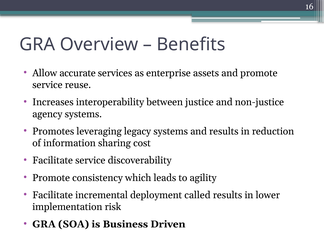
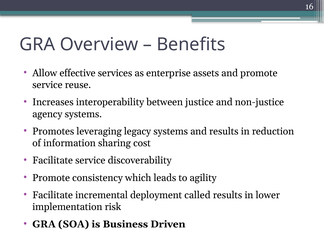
accurate: accurate -> effective (78, 73)
